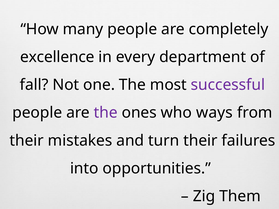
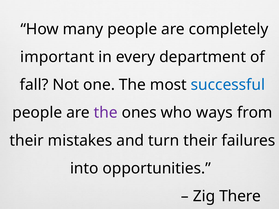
excellence: excellence -> important (57, 57)
successful colour: purple -> blue (228, 85)
Them: Them -> There (240, 196)
